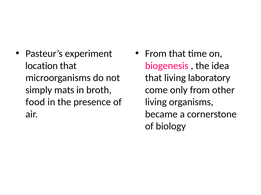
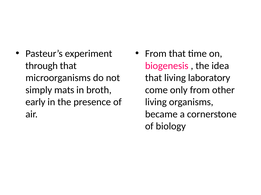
location: location -> through (42, 66)
food: food -> early (35, 102)
